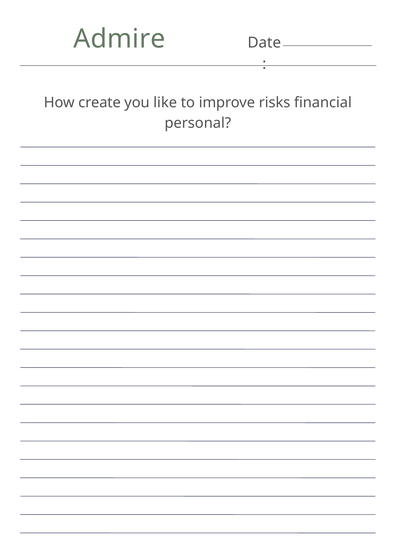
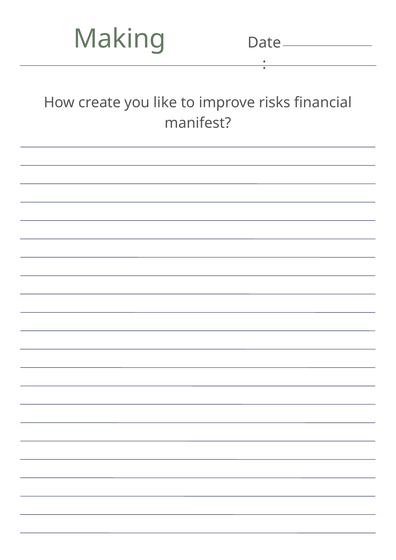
Admire: Admire -> Making (120, 39)
personal: personal -> manifest (198, 123)
